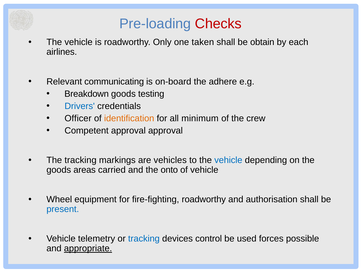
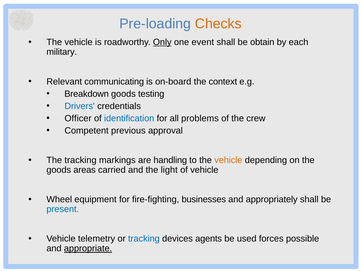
Checks colour: red -> orange (218, 24)
Only underline: none -> present (162, 42)
taken: taken -> event (203, 42)
airlines: airlines -> military (62, 52)
adhere: adhere -> context (223, 81)
identification colour: orange -> blue (129, 118)
minimum: minimum -> problems (200, 118)
Competent approval: approval -> previous (128, 130)
vehicles: vehicles -> handling (170, 160)
vehicle colour: blue -> orange (228, 160)
onto: onto -> light (169, 170)
fire-fighting roadworthy: roadworthy -> businesses (204, 199)
authorisation: authorisation -> appropriately (272, 199)
control: control -> agents (209, 239)
